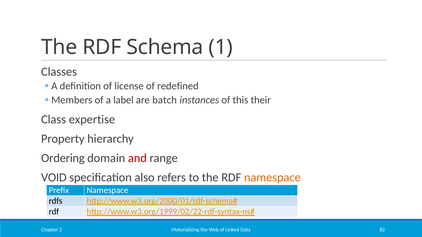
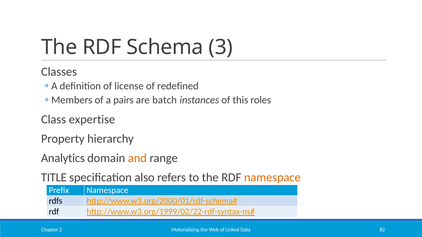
1: 1 -> 3 (221, 47)
label: label -> pairs (123, 100)
their: their -> roles (261, 100)
Ordering: Ordering -> Analytics (63, 158)
and colour: red -> orange (137, 158)
VOID: VOID -> TITLE (54, 178)
